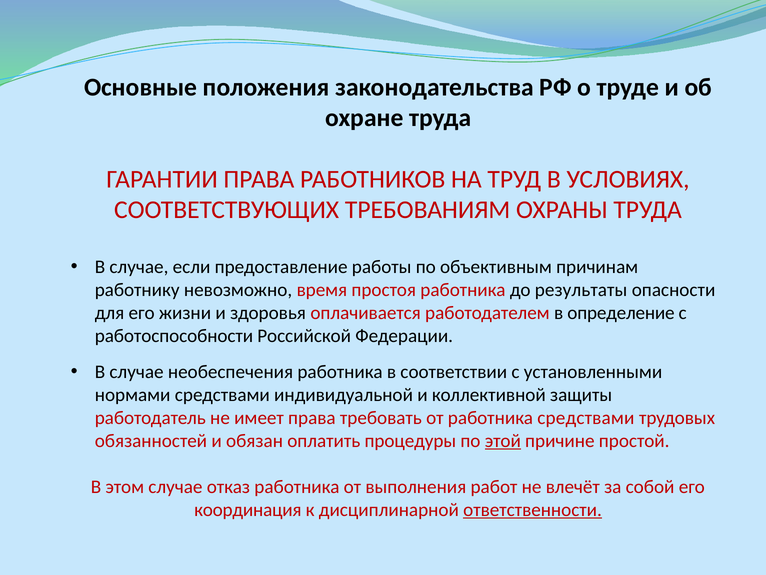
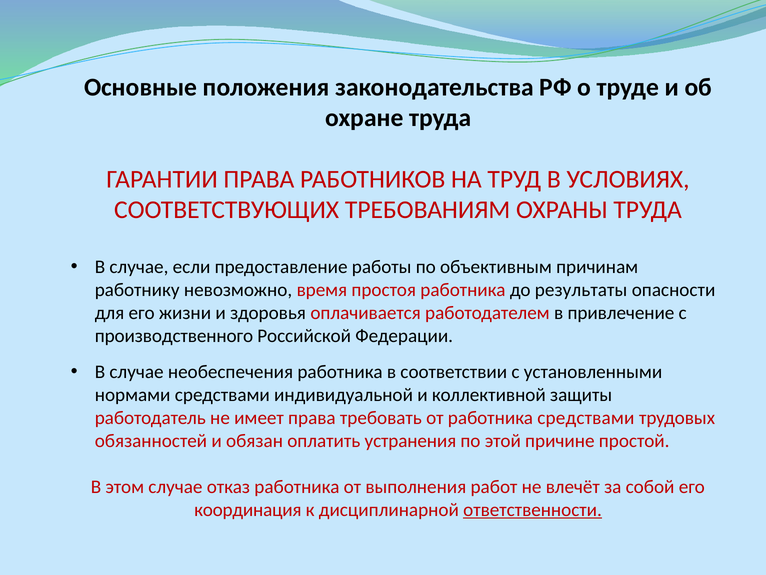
определение: определение -> привлечение (621, 313)
работоспособности: работоспособности -> производственного (174, 336)
процедуры: процедуры -> устранения (410, 440)
этой underline: present -> none (503, 440)
